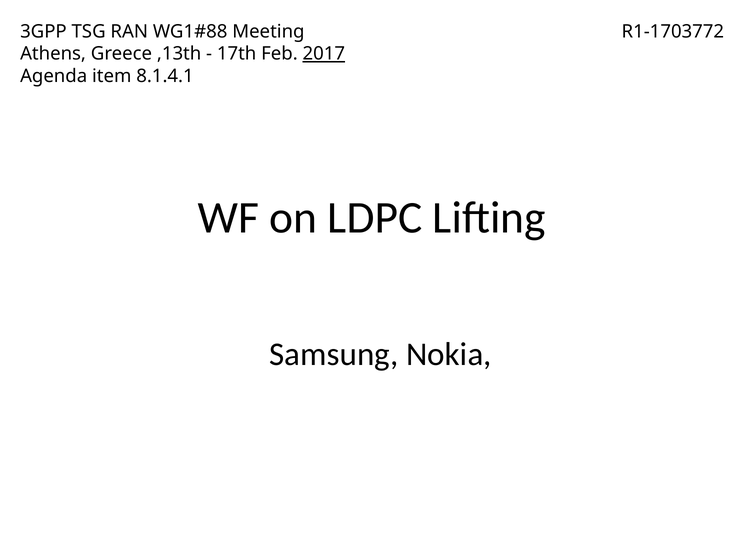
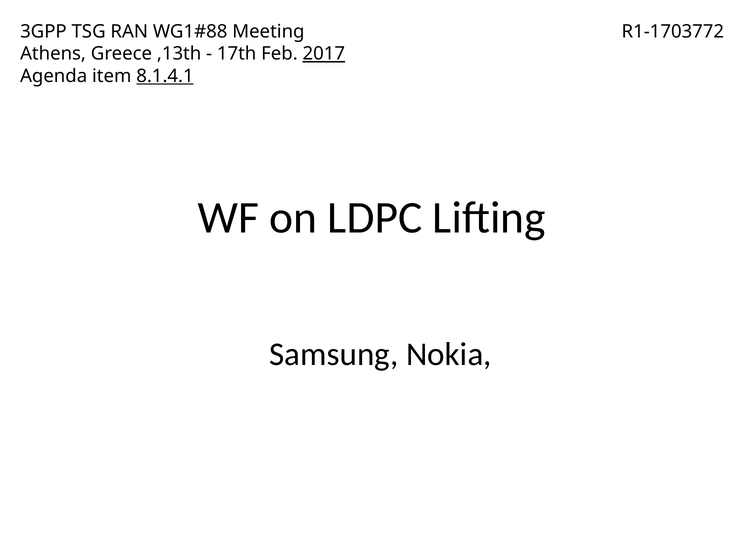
8.1.4.1 underline: none -> present (165, 76)
